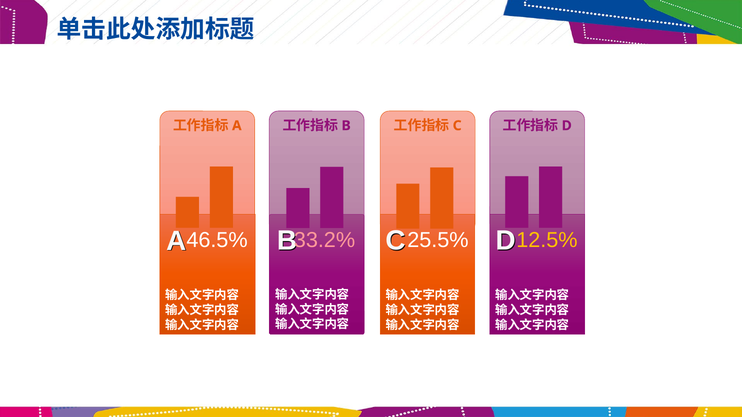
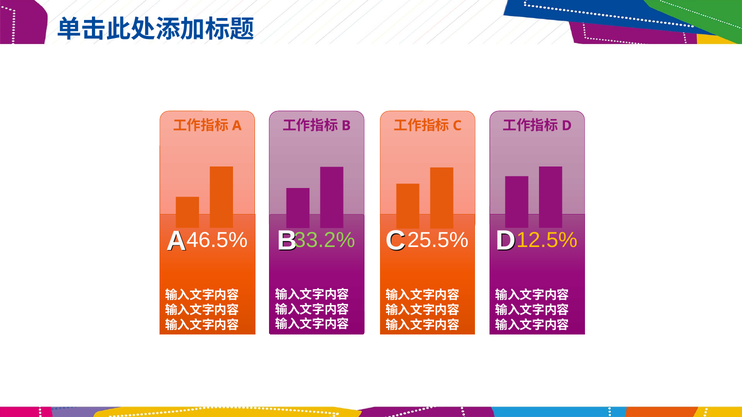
33.2% colour: pink -> light green (324, 241)
